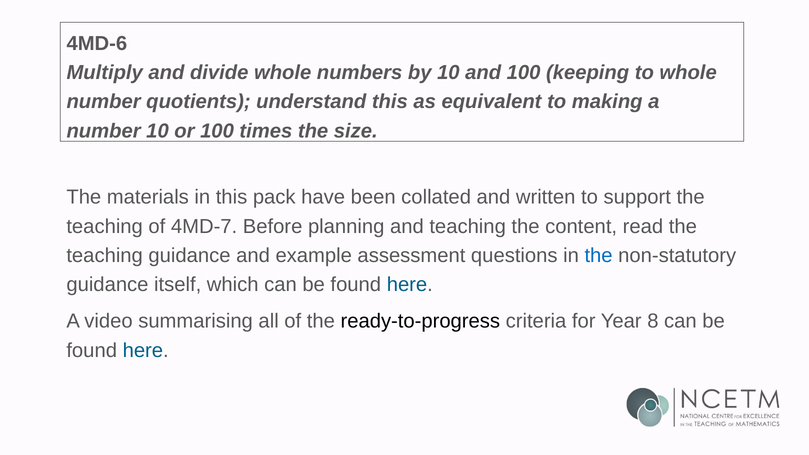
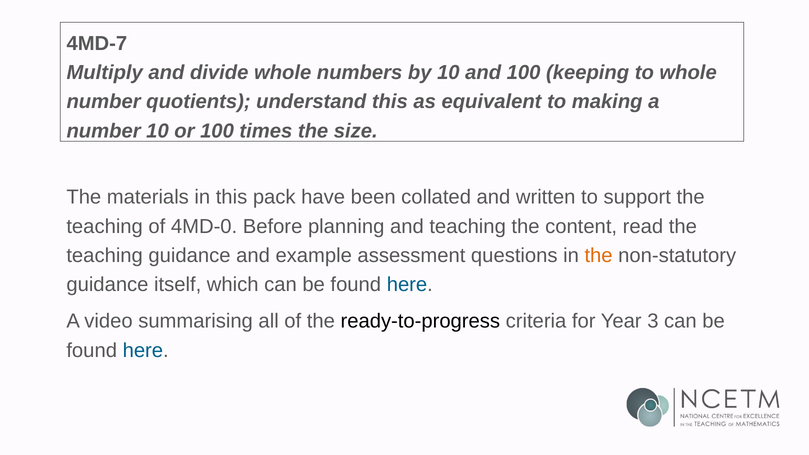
4MD-6: 4MD-6 -> 4MD-7 (97, 44)
4MD-7: 4MD-7 -> 4MD-0 (204, 226)
the colour: blue -> orange (599, 255)
8: 8 -> 3 (653, 321)
